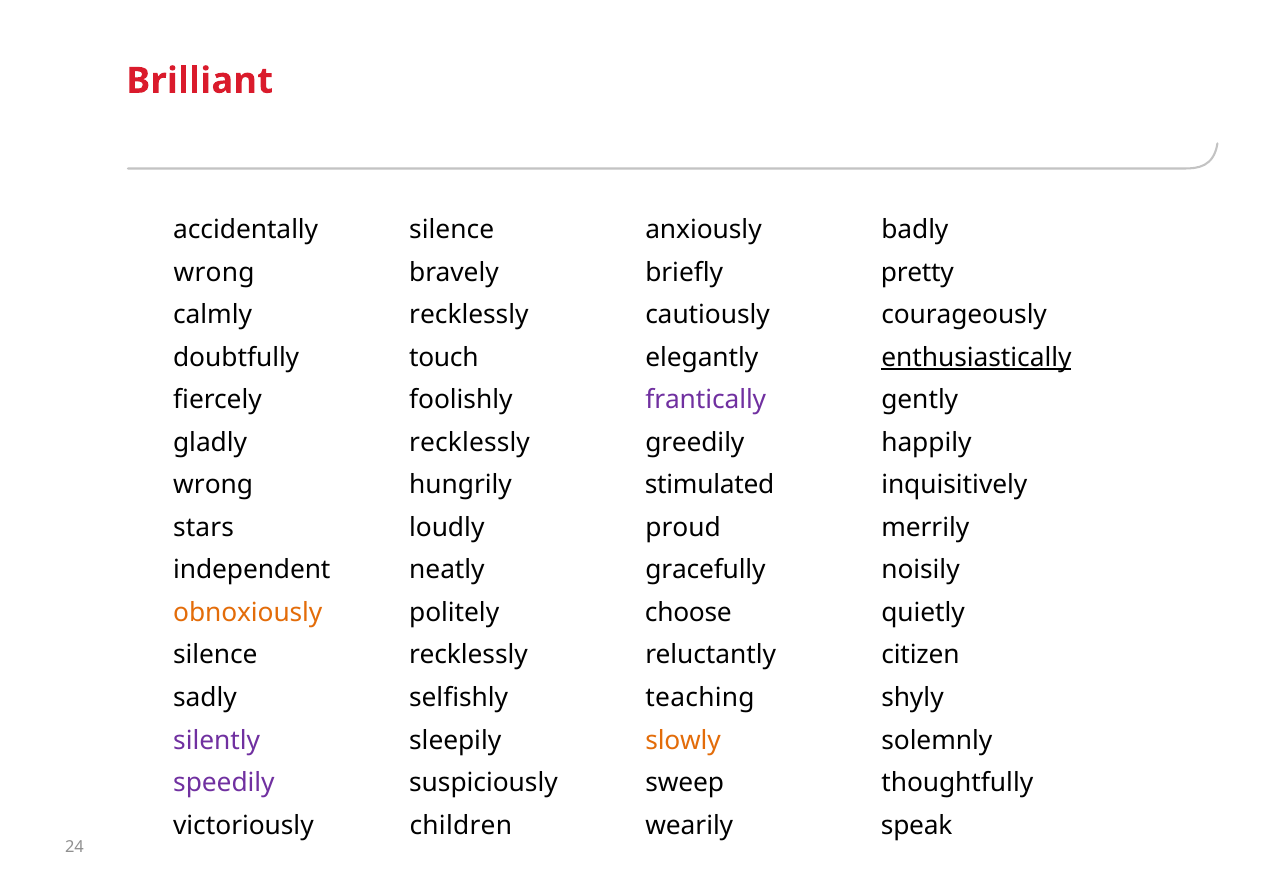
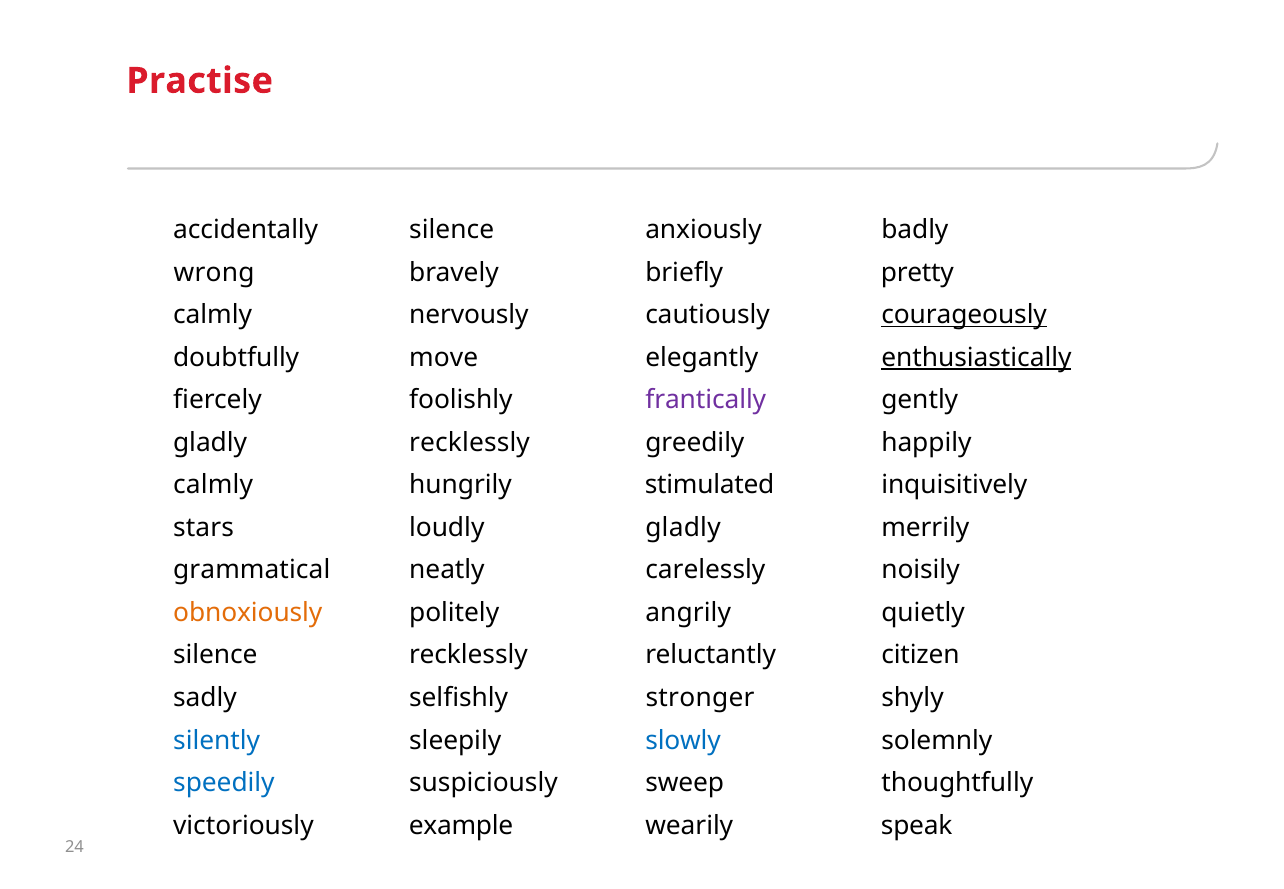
Brilliant: Brilliant -> Practise (200, 81)
calmly recklessly: recklessly -> nervously (469, 315)
courageously underline: none -> present (964, 315)
touch: touch -> move (444, 358)
wrong: wrong -> calmly (213, 485)
loudly proud: proud -> gladly (683, 528)
independent: independent -> grammatical (252, 570)
gracefully: gracefully -> carelessly (705, 570)
choose: choose -> angrily (688, 613)
teaching: teaching -> stronger (700, 698)
silently colour: purple -> blue (217, 741)
slowly colour: orange -> blue (683, 741)
speedily colour: purple -> blue (224, 783)
children: children -> example (461, 826)
